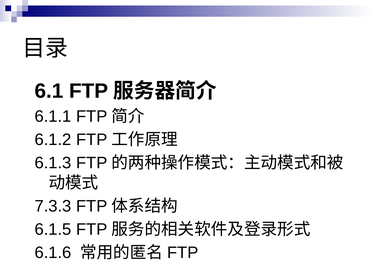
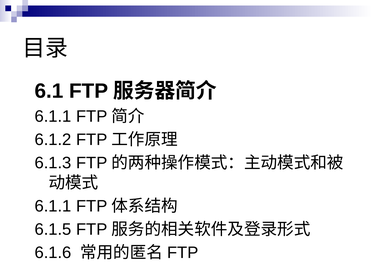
7.3.3: 7.3.3 -> 6.1.1 (53, 206)
